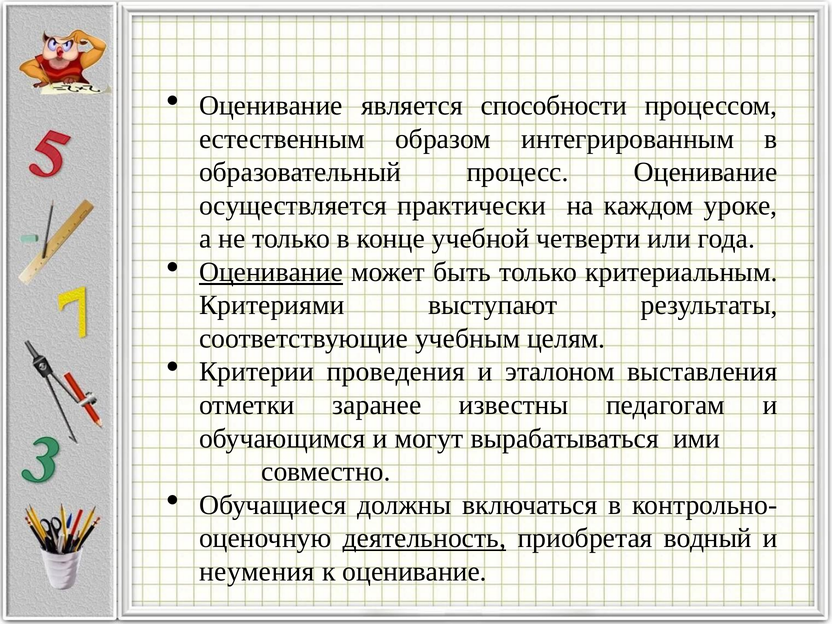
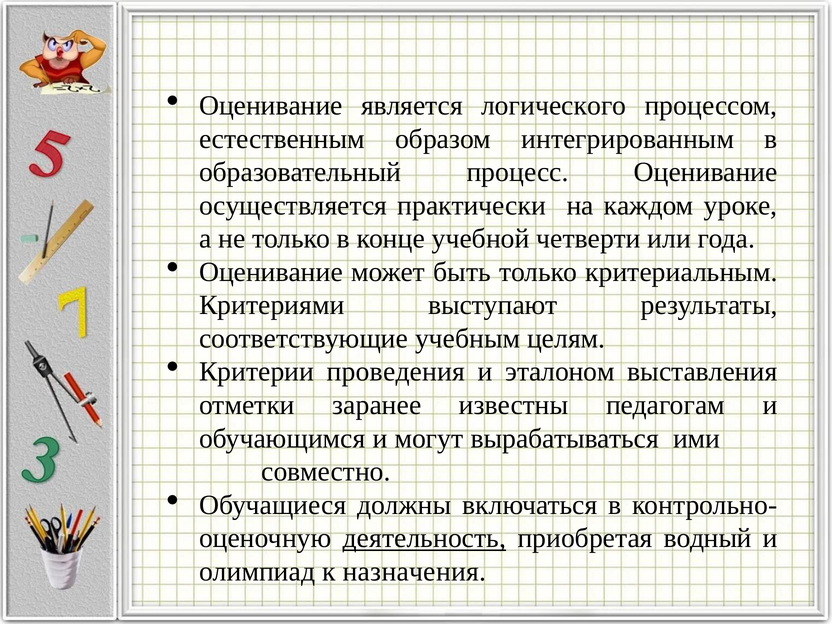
способности: способности -> логического (554, 106)
Оценивание underline: present -> none (271, 272)
неумения: неумения -> олимпиад (257, 572)
к оценивание: оценивание -> назначения (414, 572)
